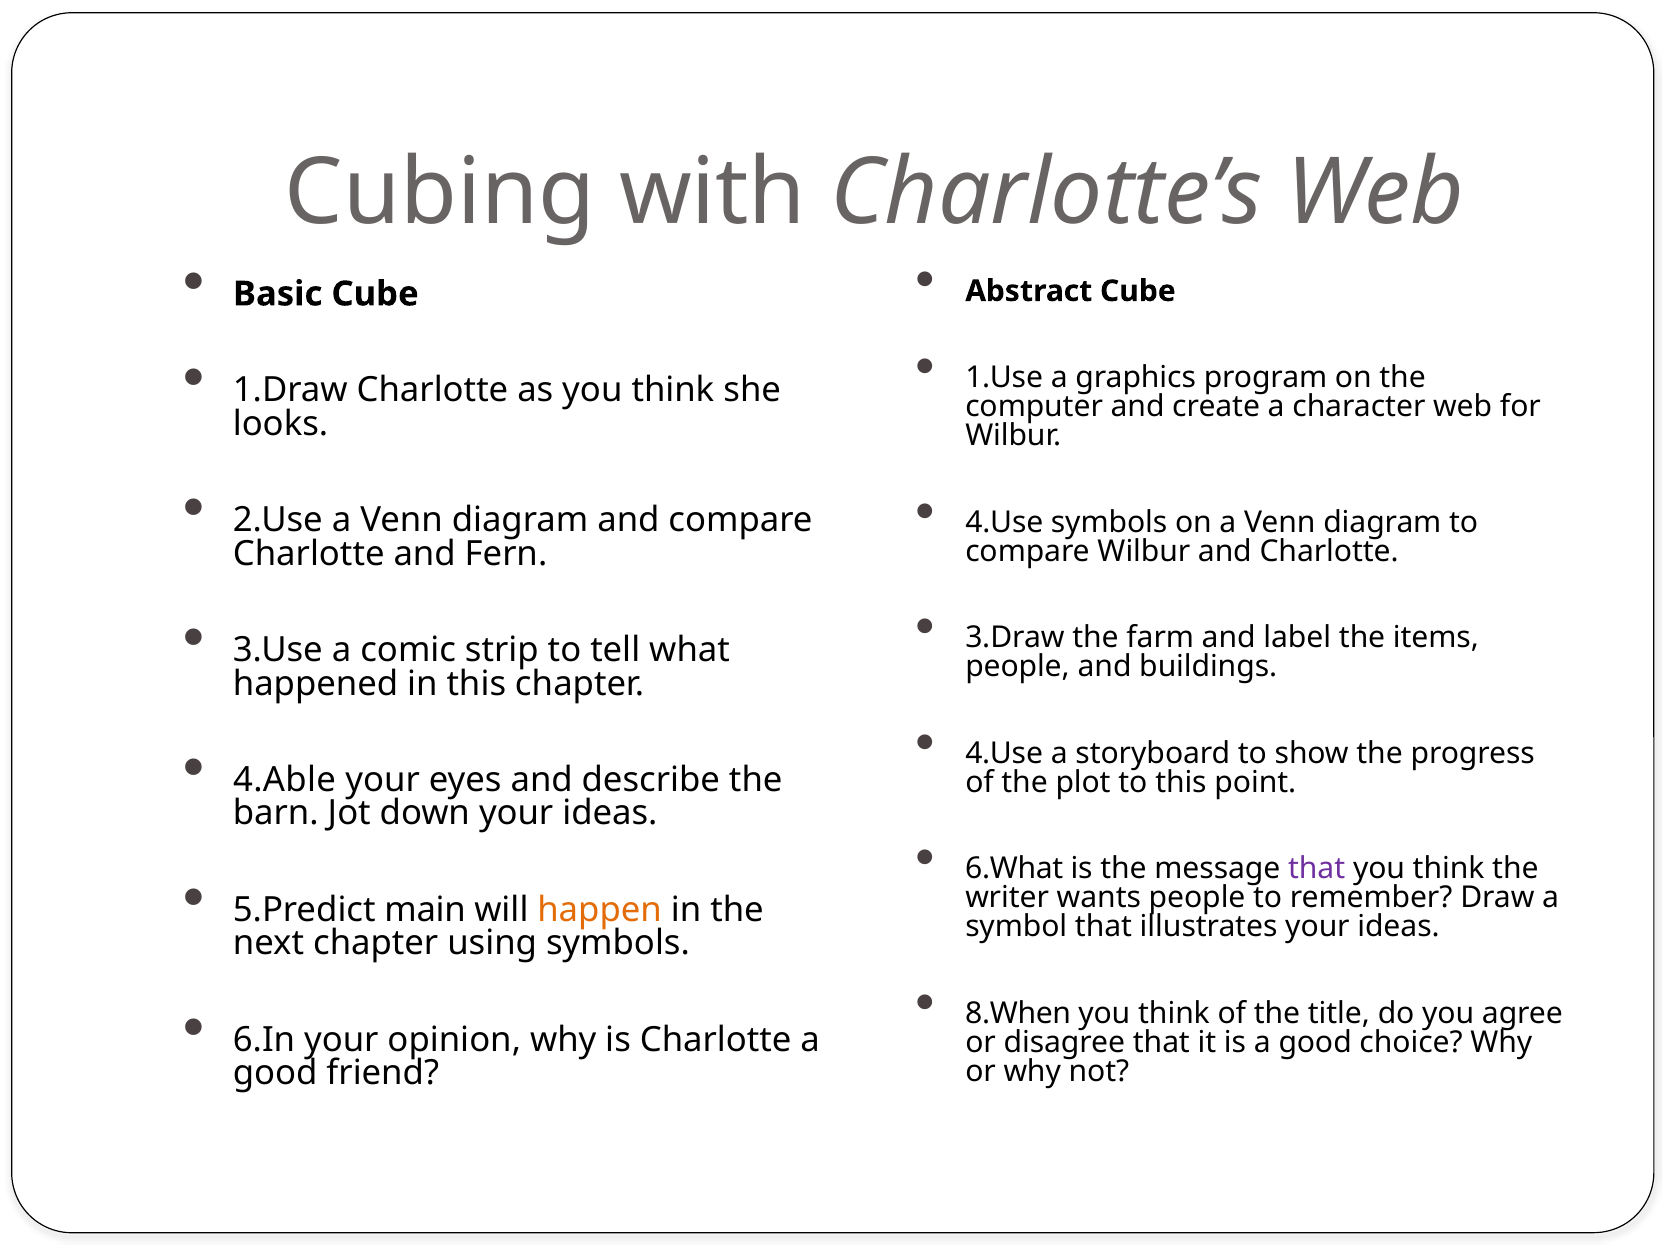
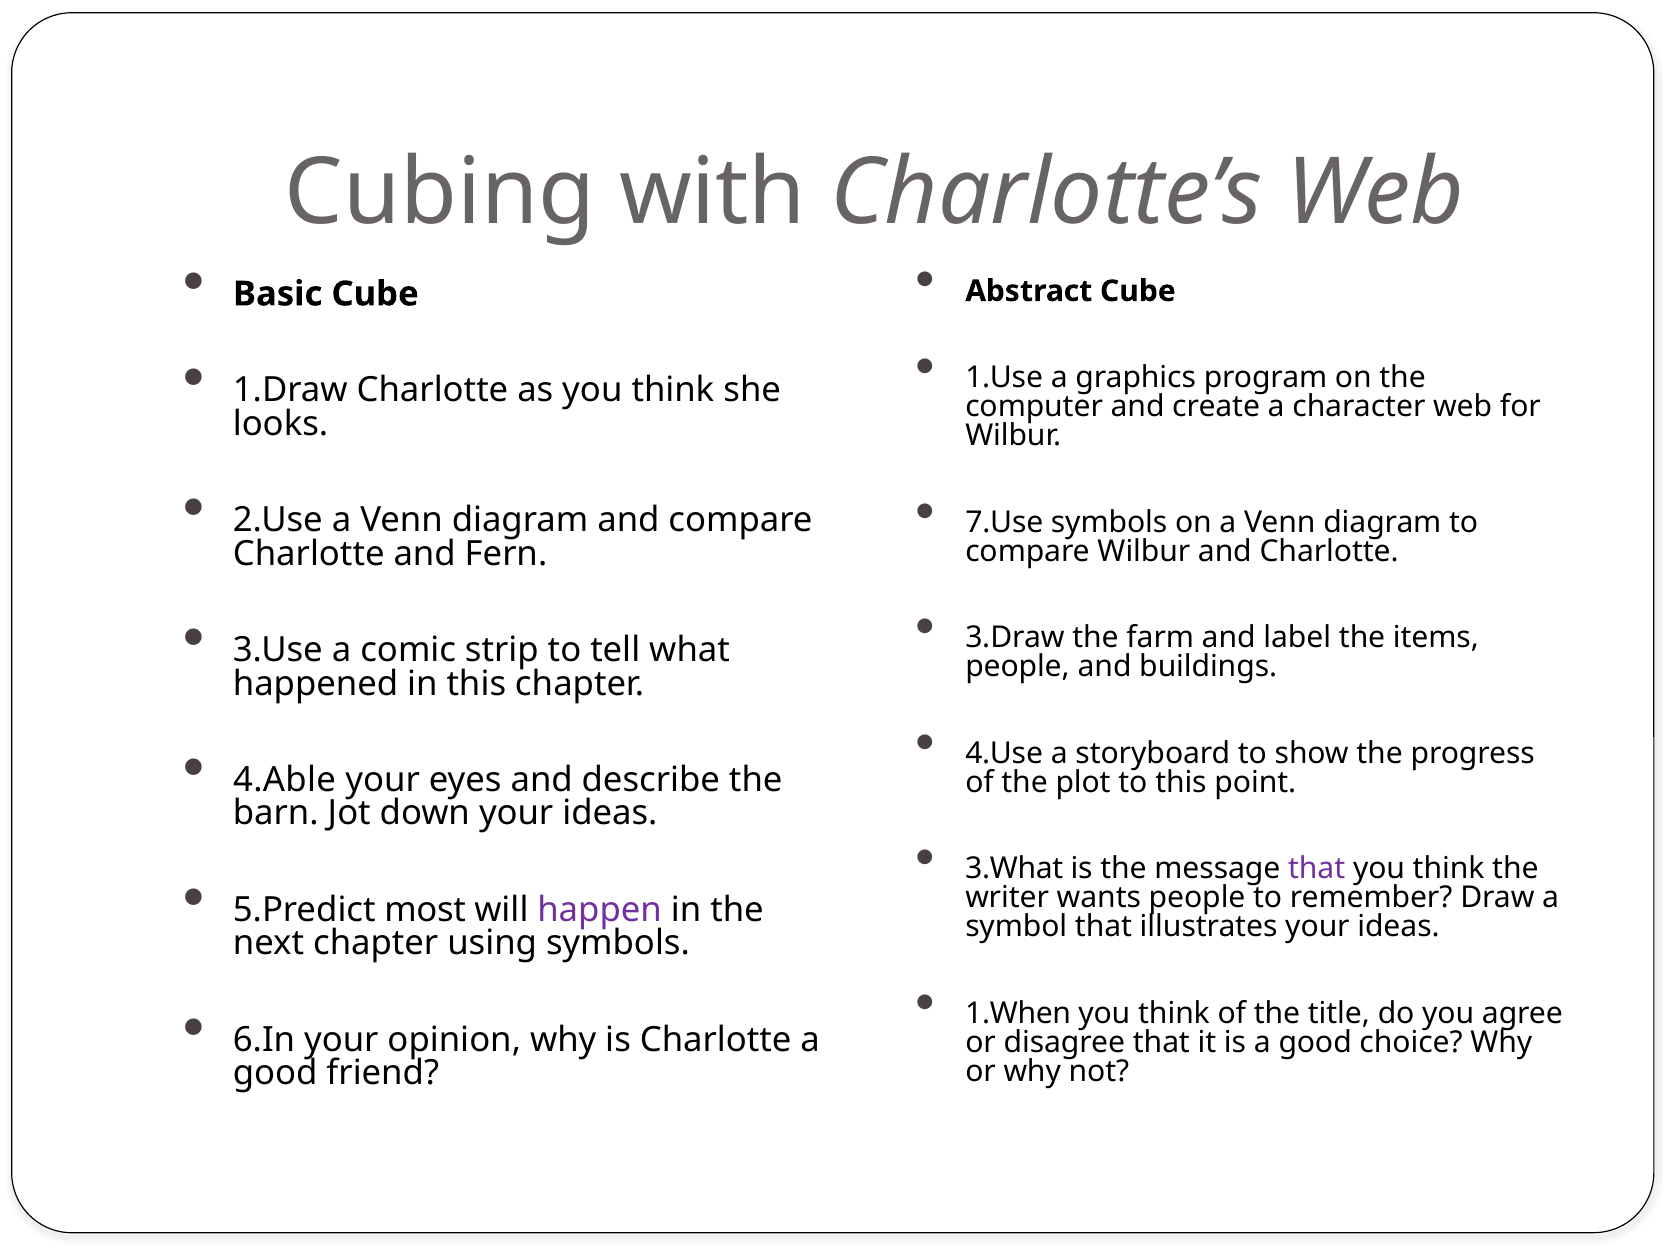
4.Use: 4.Use -> 7.Use (1004, 522)
6.What: 6.What -> 3.What (1014, 869)
main: main -> most (425, 910)
happen colour: orange -> purple (600, 910)
8.When: 8.When -> 1.When (1018, 1013)
